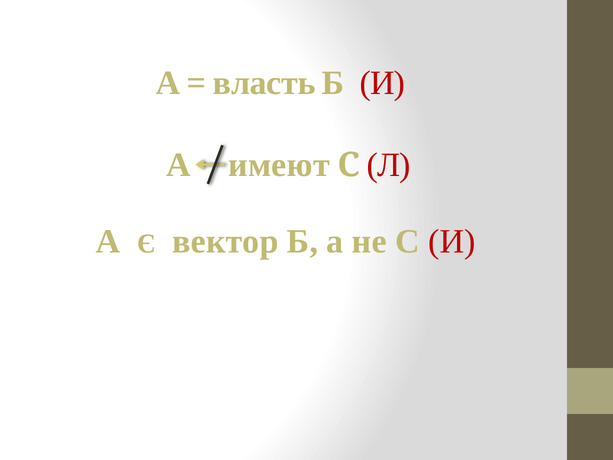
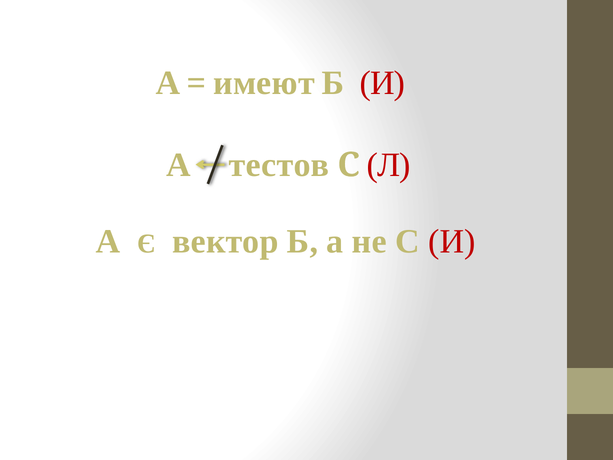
власть: власть -> имеют (264, 83)
имеют: имеют -> тестов (279, 165)
